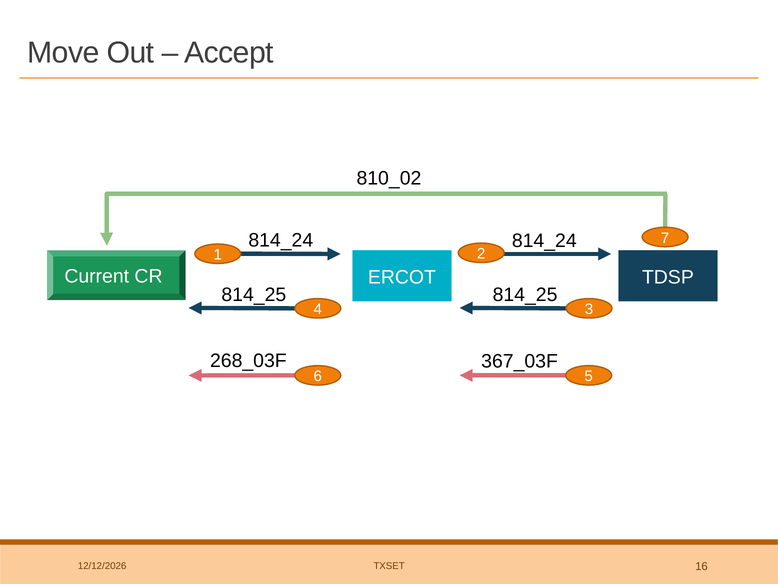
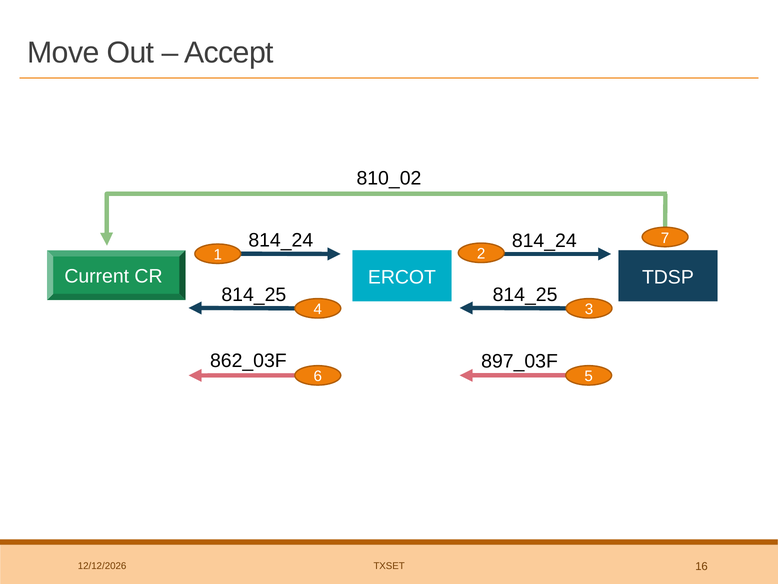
268_03F: 268_03F -> 862_03F (248, 360)
367_03F: 367_03F -> 897_03F (520, 361)
